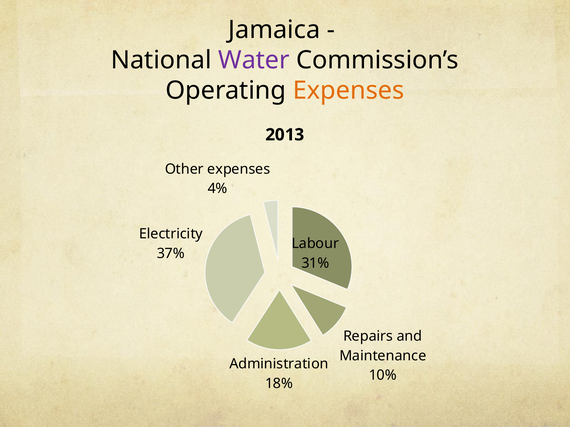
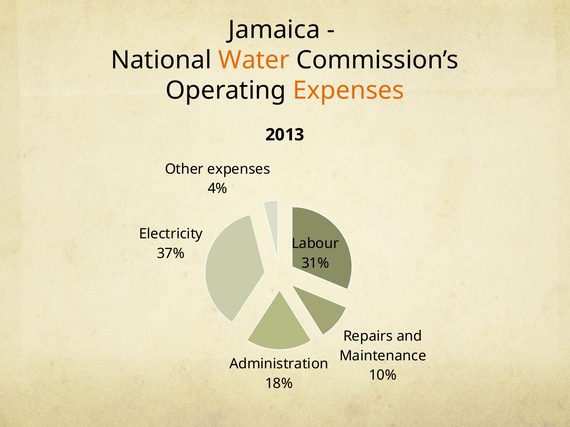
Water colour: purple -> orange (254, 60)
